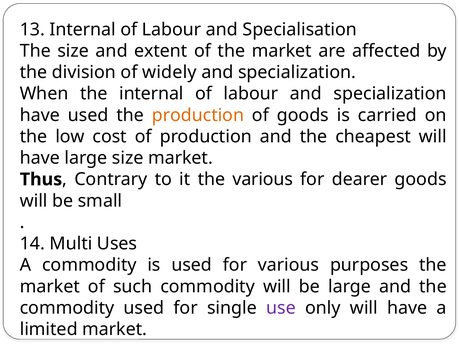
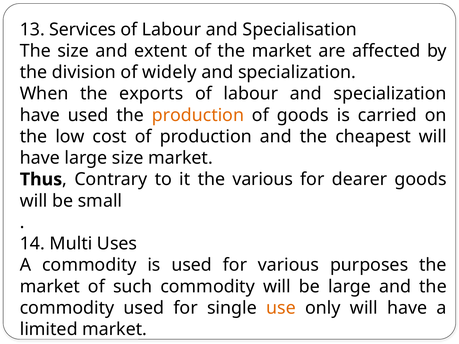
13 Internal: Internal -> Services (83, 30)
the internal: internal -> exports (151, 94)
use colour: purple -> orange (281, 308)
